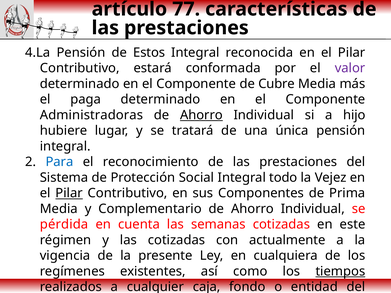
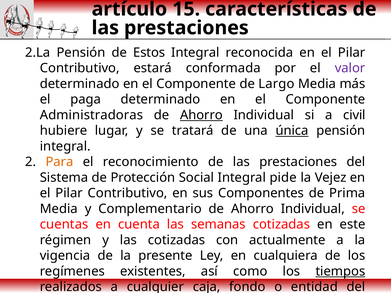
77: 77 -> 15 (186, 9)
4.La: 4.La -> 2.La (38, 53)
Cubre: Cubre -> Largo (276, 84)
hijo: hijo -> civil (354, 115)
única underline: none -> present (292, 131)
Para colour: blue -> orange (59, 162)
todo: todo -> pide (283, 178)
Pilar underline: present -> none (69, 193)
pérdida: pérdida -> cuentas (64, 225)
